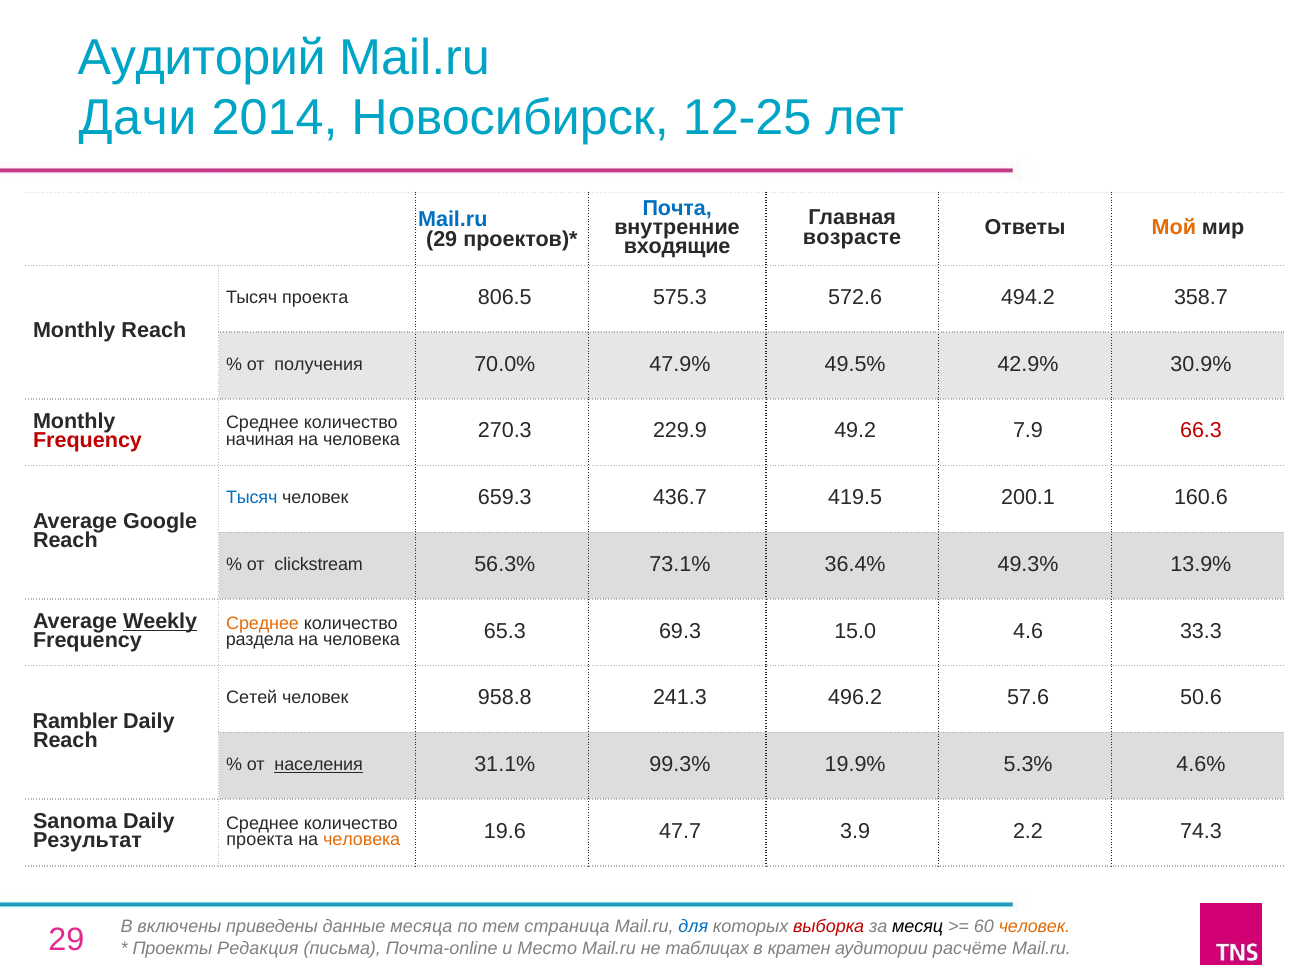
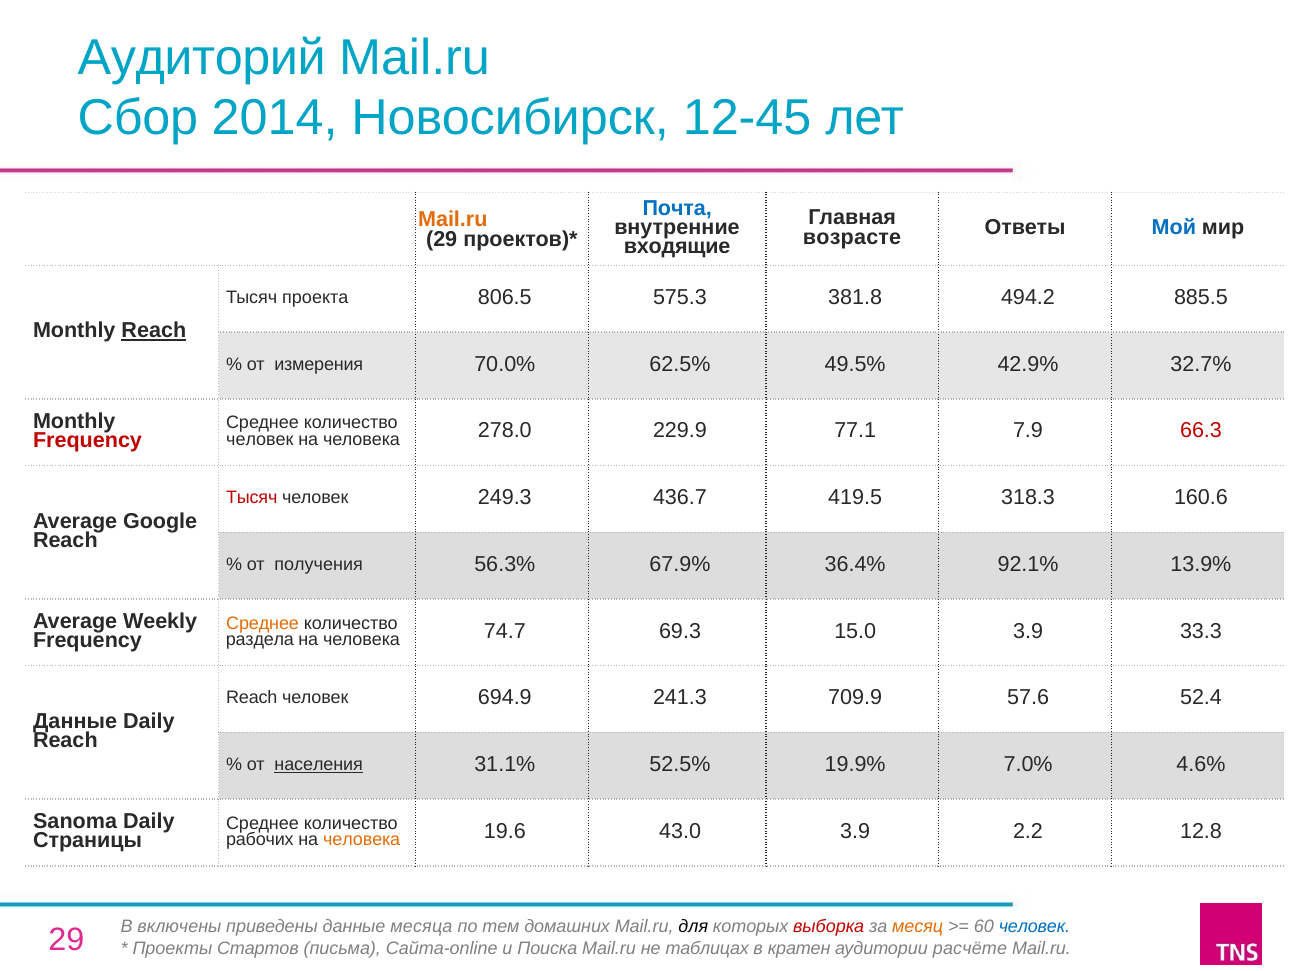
Дачи: Дачи -> Сбор (138, 118)
12-25: 12-25 -> 12-45 (747, 118)
Mail.ru colour: blue -> orange (453, 220)
Мой colour: orange -> blue (1174, 227)
572.6: 572.6 -> 381.8 (855, 298)
358.7: 358.7 -> 885.5 (1201, 298)
Reach underline: none -> present (154, 331)
получения: получения -> измерения (319, 364)
47.9%: 47.9% -> 62.5% (680, 364)
30.9%: 30.9% -> 32.7% (1201, 364)
начиная: начиная -> человек (260, 439)
270.3: 270.3 -> 278.0 (505, 431)
49.2: 49.2 -> 77.1 (855, 431)
Тысяч colour: blue -> red (252, 498)
659.3: 659.3 -> 249.3 (505, 498)
200.1: 200.1 -> 318.3 (1028, 498)
clickstream: clickstream -> получения (319, 565)
73.1%: 73.1% -> 67.9% (680, 564)
49.3%: 49.3% -> 92.1% (1028, 564)
Weekly underline: present -> none (160, 622)
65.3: 65.3 -> 74.7 (505, 631)
15.0 4.6: 4.6 -> 3.9 (1028, 631)
Сетей: Сетей -> Reach (252, 698)
958.8: 958.8 -> 694.9 (505, 698)
496.2: 496.2 -> 709.9 (855, 698)
50.6: 50.6 -> 52.4 (1201, 698)
Rambler: Rambler -> Данные (75, 722)
99.3%: 99.3% -> 52.5% (680, 765)
5.3%: 5.3% -> 7.0% (1028, 765)
Результат: Результат -> Страницы (88, 841)
проекта: проекта -> рабочих (260, 840)
47.7: 47.7 -> 43.0 (680, 831)
74.3: 74.3 -> 12.8 (1201, 831)
страница: страница -> домашних (567, 927)
для colour: blue -> black (693, 927)
месяц colour: black -> orange (918, 927)
человек colour: orange -> blue (1034, 927)
Редакция: Редакция -> Стартов (258, 948)
Почта-online: Почта-online -> Сайта-online (442, 948)
Место: Место -> Поиска (547, 948)
